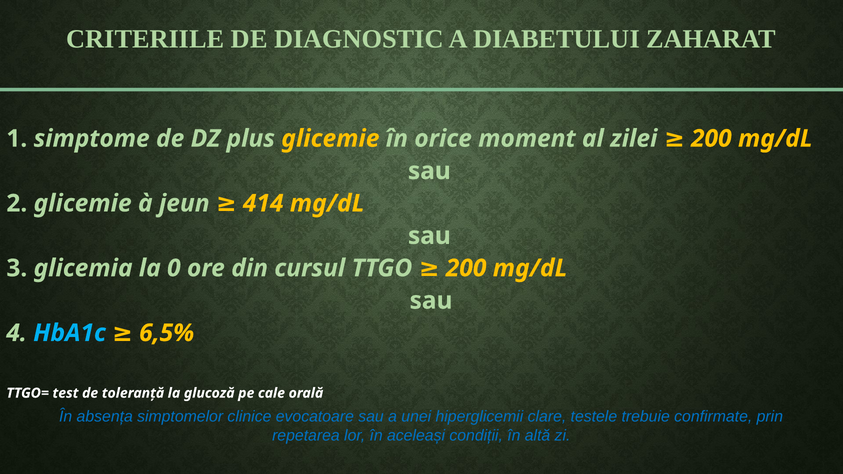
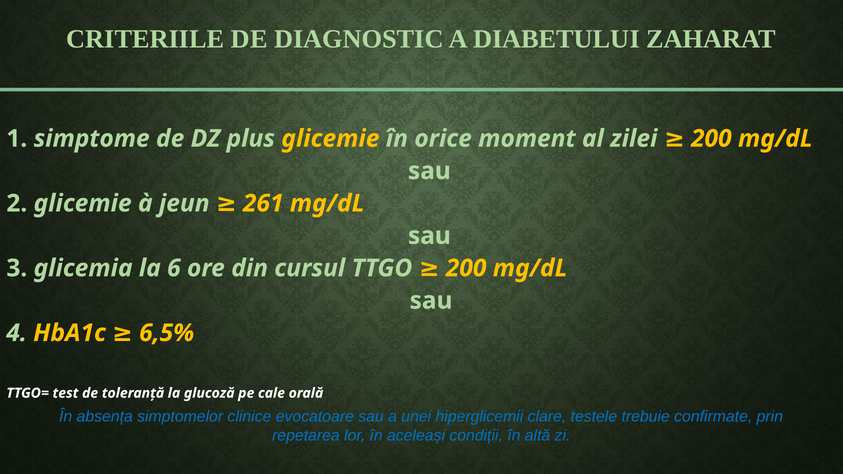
414: 414 -> 261 (263, 203)
0: 0 -> 6 (174, 268)
HbA1c colour: light blue -> yellow (70, 333)
